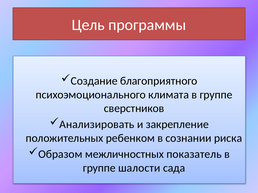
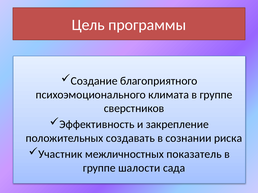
Анализировать: Анализировать -> Эффективность (97, 125)
ребенком: ребенком -> создавать (130, 139)
Образом: Образом -> Участник (60, 155)
